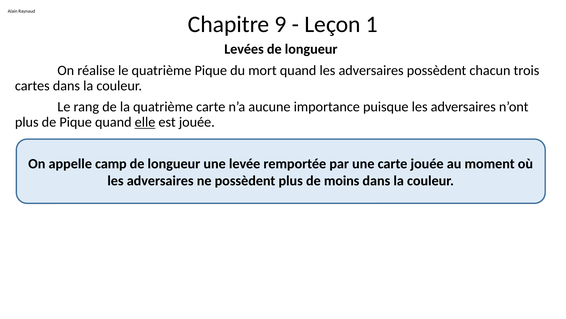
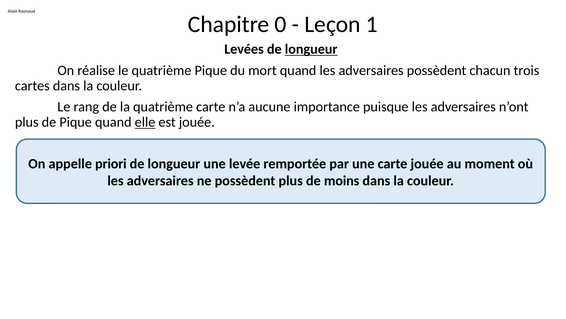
9: 9 -> 0 (281, 24)
longueur underline: none -> present (311, 49)
camp: camp -> priori (111, 163)
